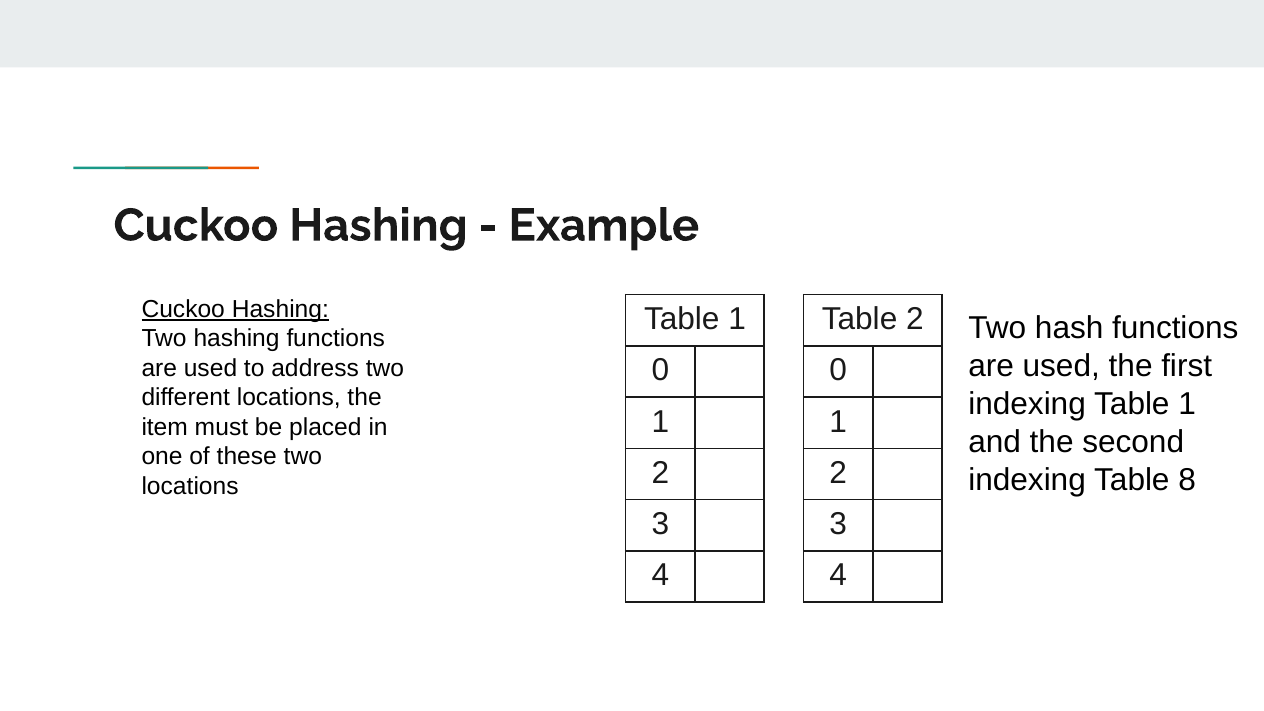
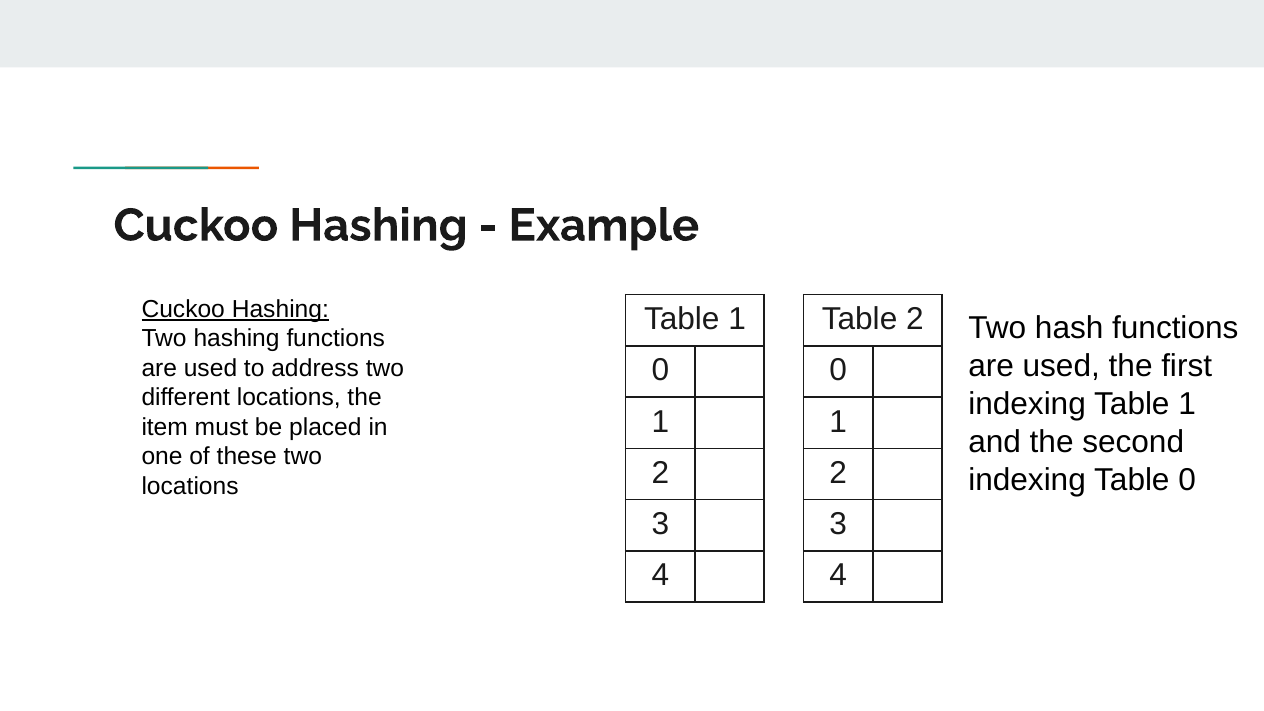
Table 8: 8 -> 0 (1187, 480)
